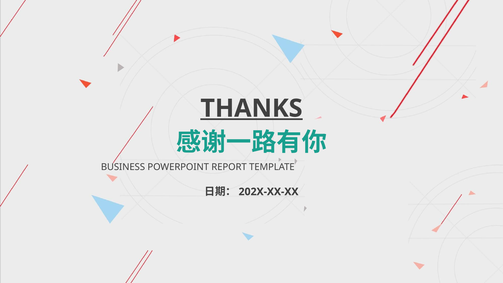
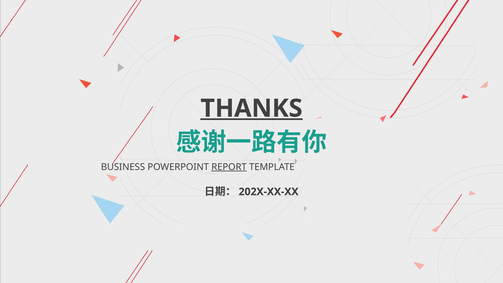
REPORT underline: none -> present (229, 167)
